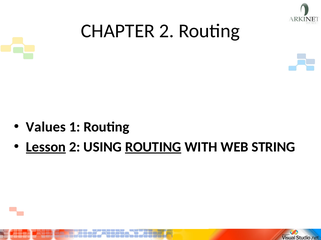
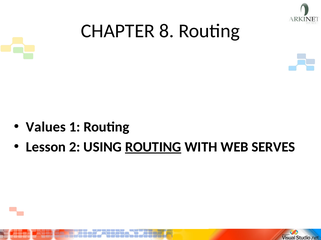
CHAPTER 2: 2 -> 8 (167, 31)
Lesson underline: present -> none (46, 147)
STRING: STRING -> SERVES (273, 147)
